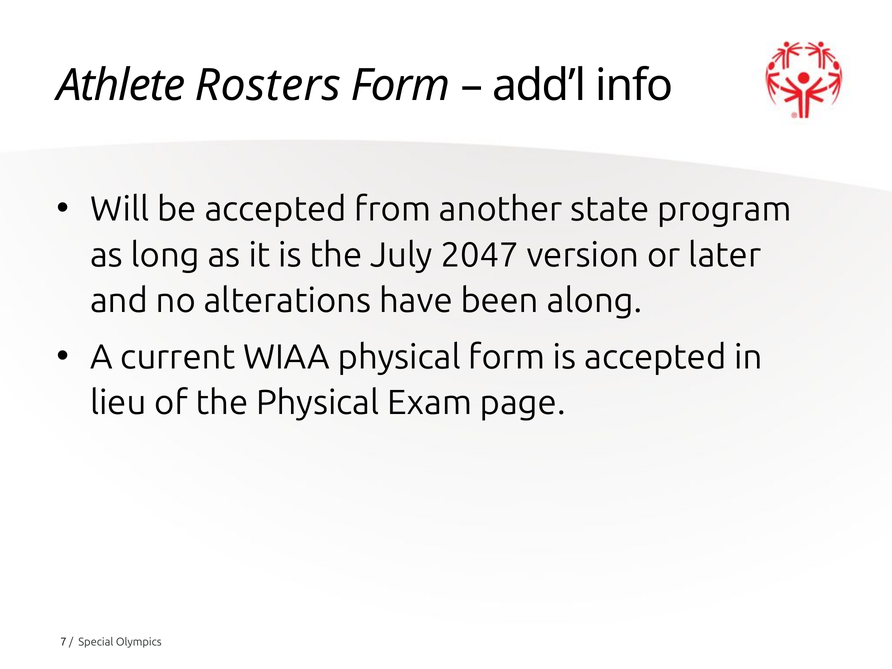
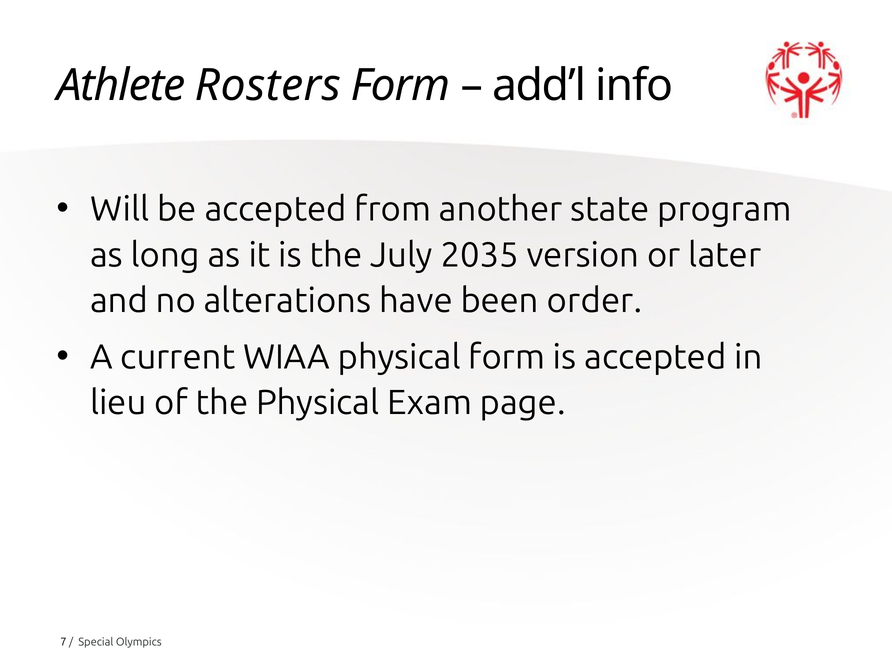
2047: 2047 -> 2035 (480, 255)
along: along -> order (595, 301)
